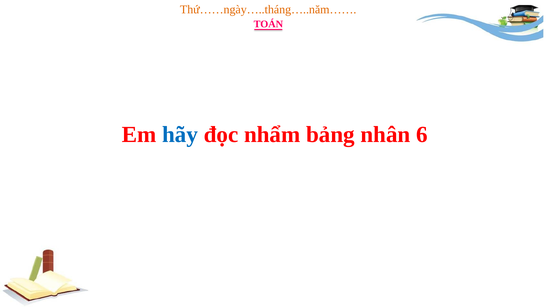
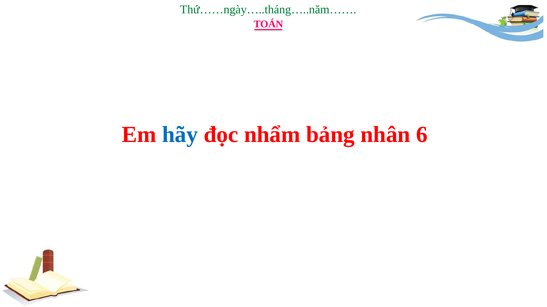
Thứ……ngày…..tháng…..năm…… colour: orange -> green (268, 10)
